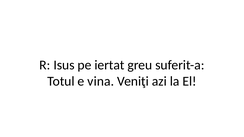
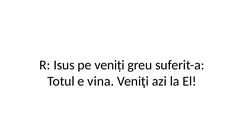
iertat: iertat -> veniți (110, 65)
